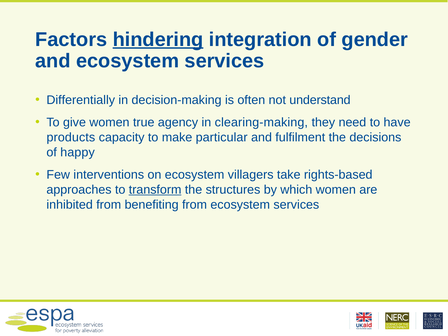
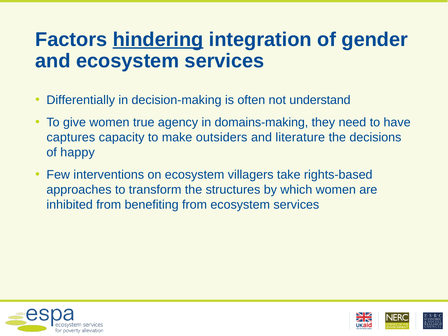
clearing-making: clearing-making -> domains-making (261, 122)
products: products -> captures (71, 137)
particular: particular -> outsiders (222, 137)
fulfilment: fulfilment -> literature (300, 137)
transform underline: present -> none (155, 190)
